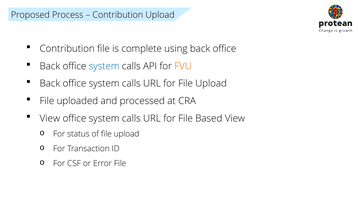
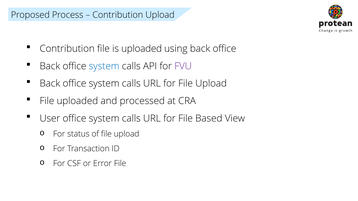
is complete: complete -> uploaded (142, 49)
FVU colour: orange -> purple (183, 66)
View: View -> User (50, 119)
